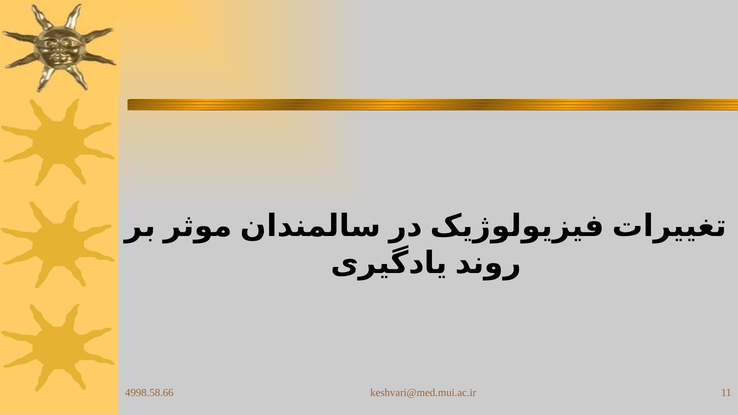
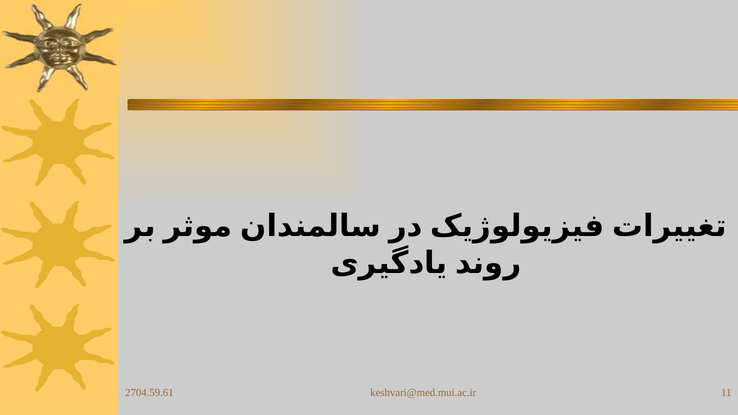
4998.58.66: 4998.58.66 -> 2704.59.61 (149, 393)
